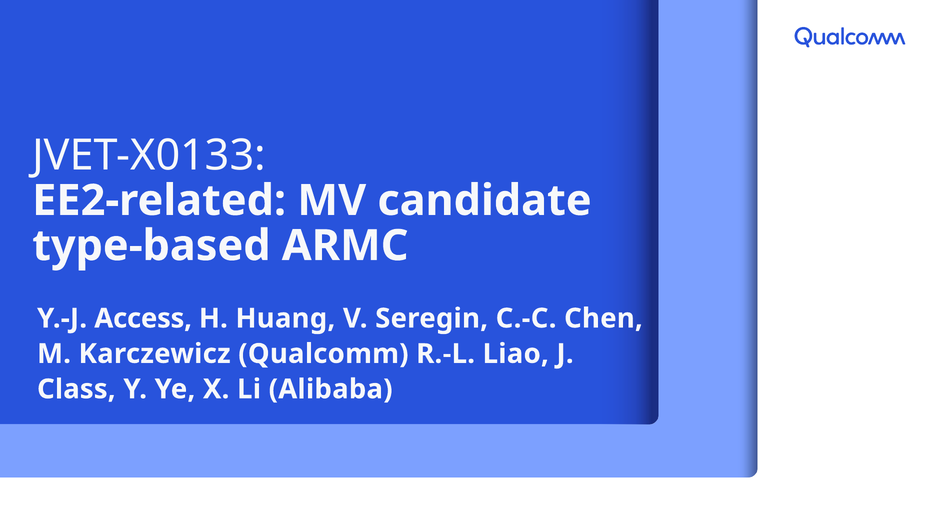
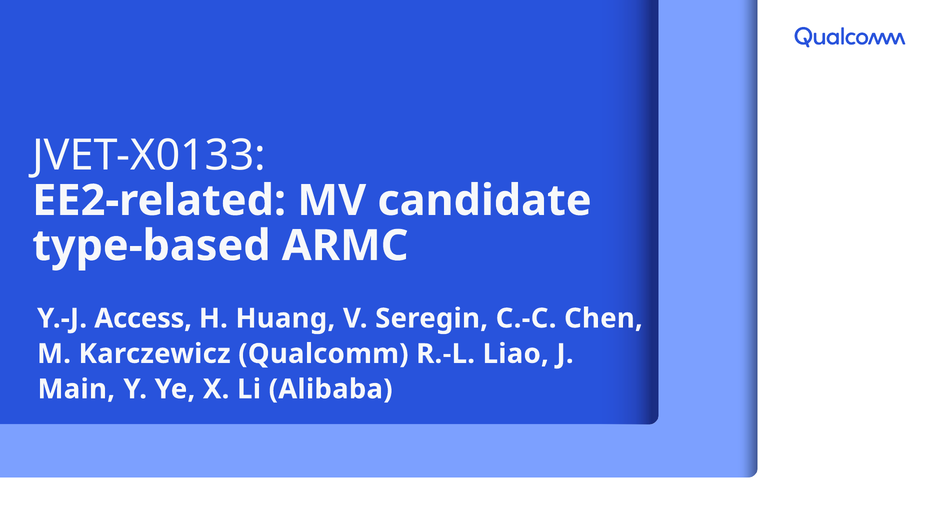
Class: Class -> Main (76, 389)
